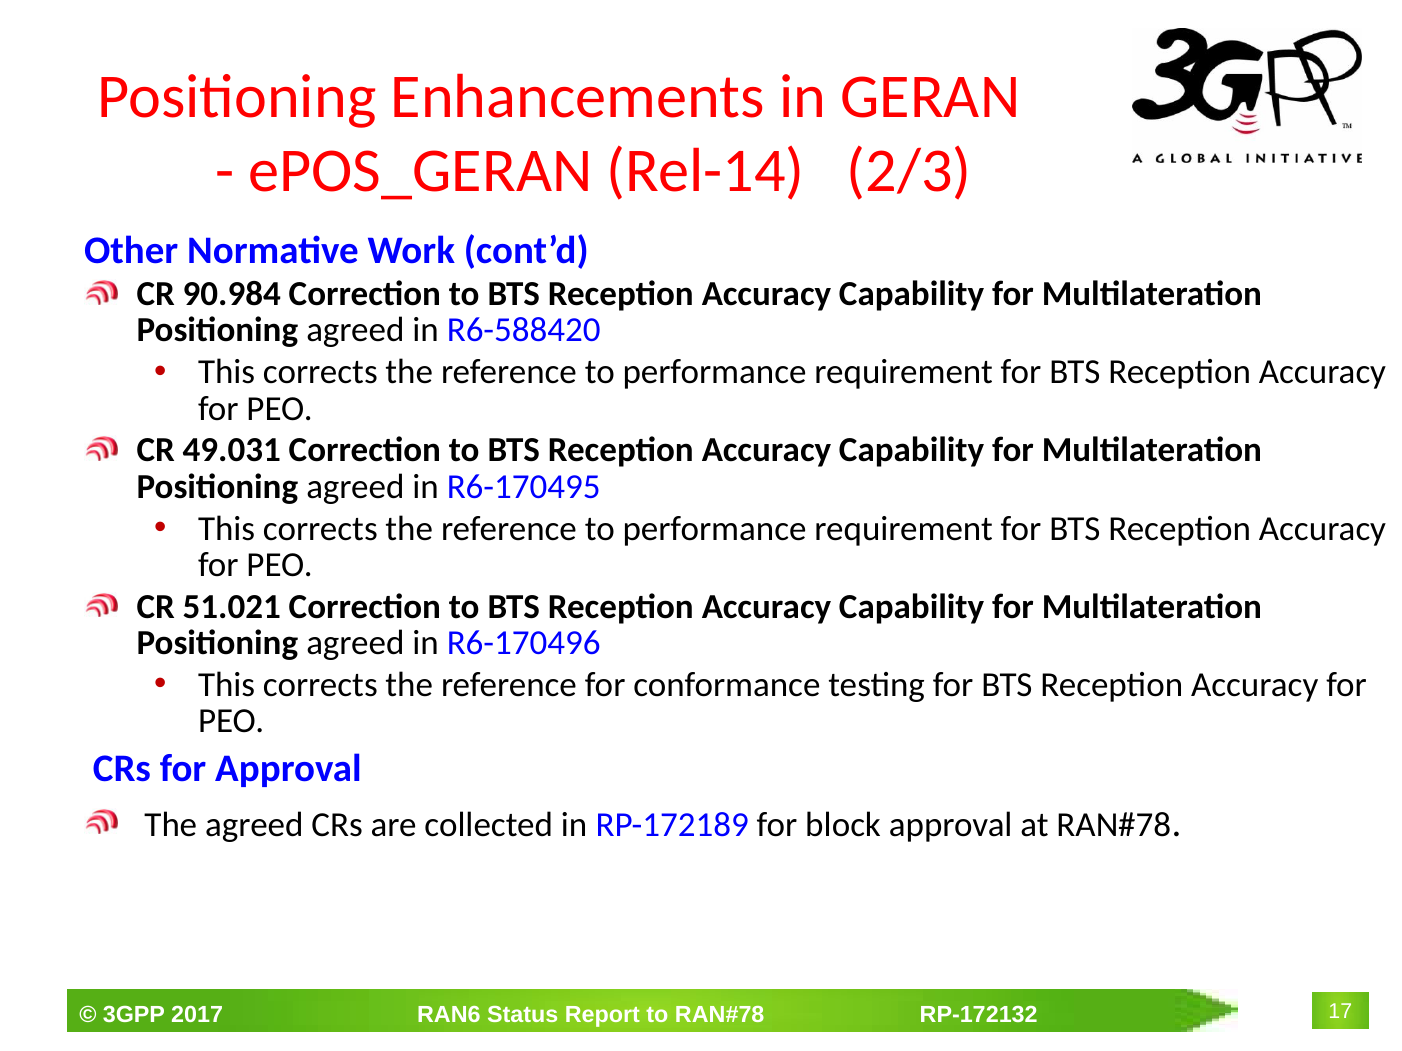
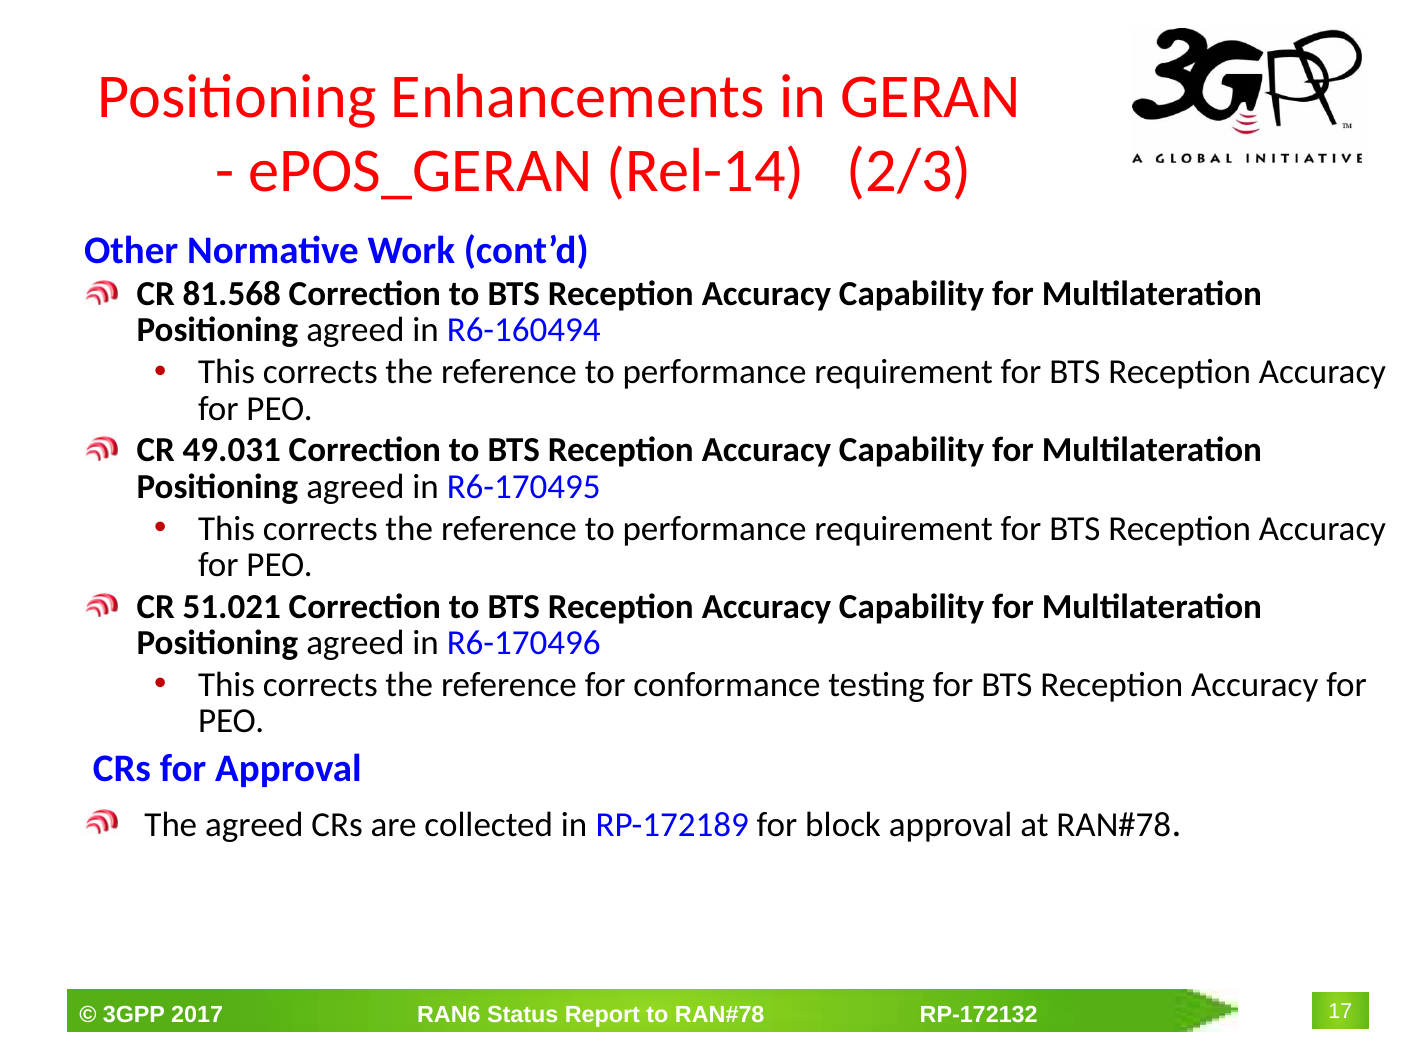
90.984: 90.984 -> 81.568 (232, 294)
R6-588420: R6-588420 -> R6-160494 (524, 330)
